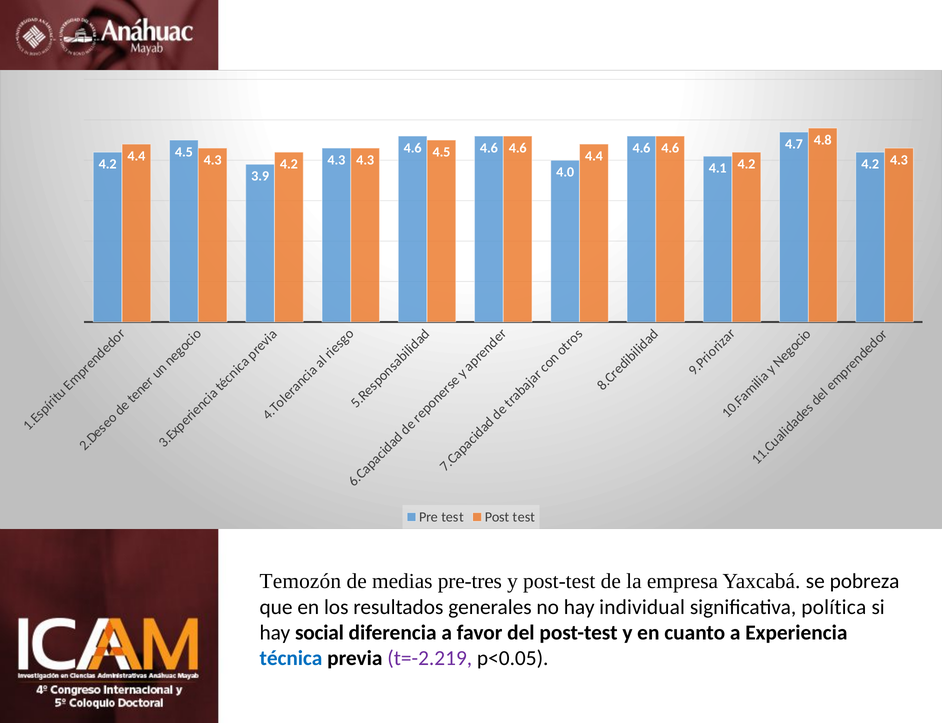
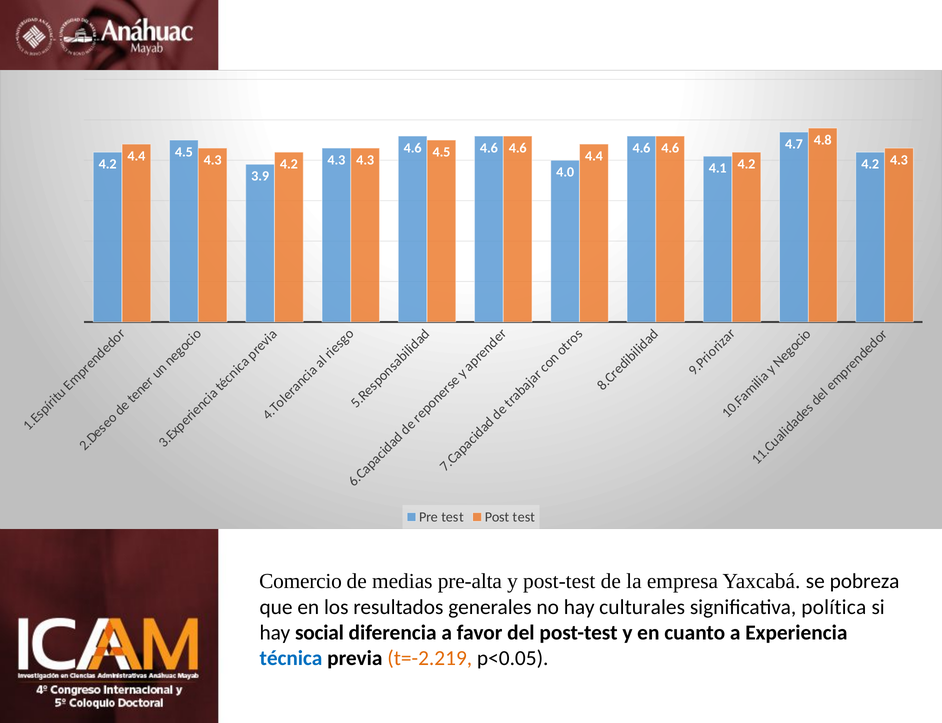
Temozón: Temozón -> Comercio (301, 582)
pre-tres: pre-tres -> pre-alta (470, 582)
individual: individual -> culturales (642, 607)
t=-2.219 colour: purple -> orange (430, 659)
